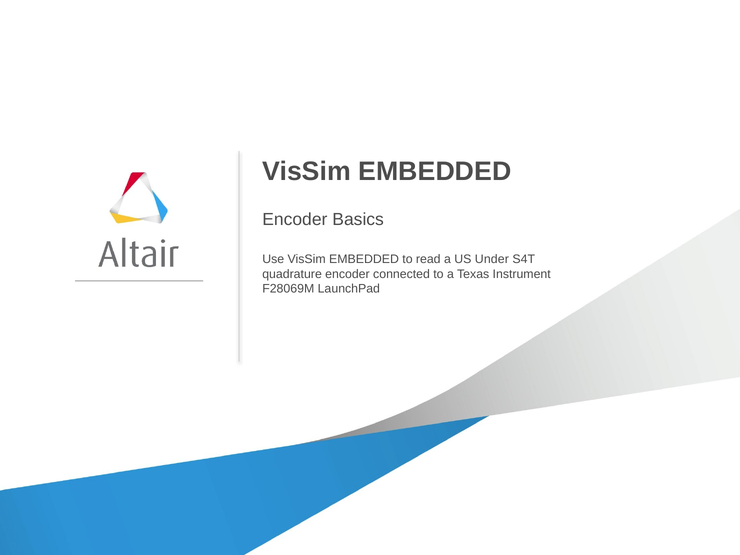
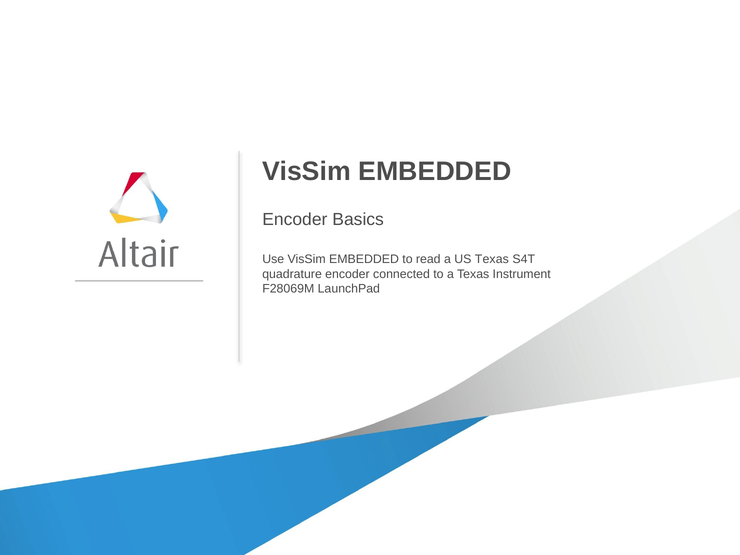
US Under: Under -> Texas (492, 259)
